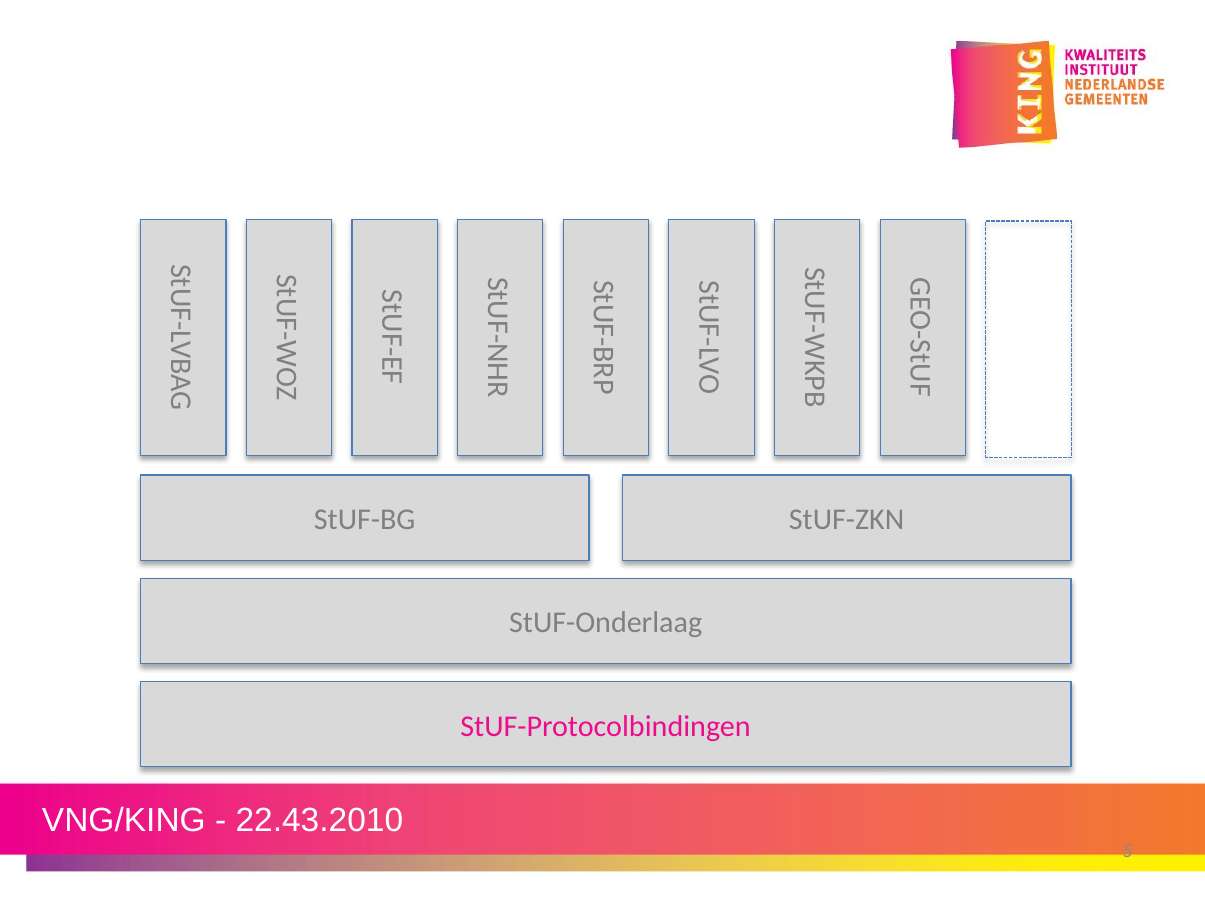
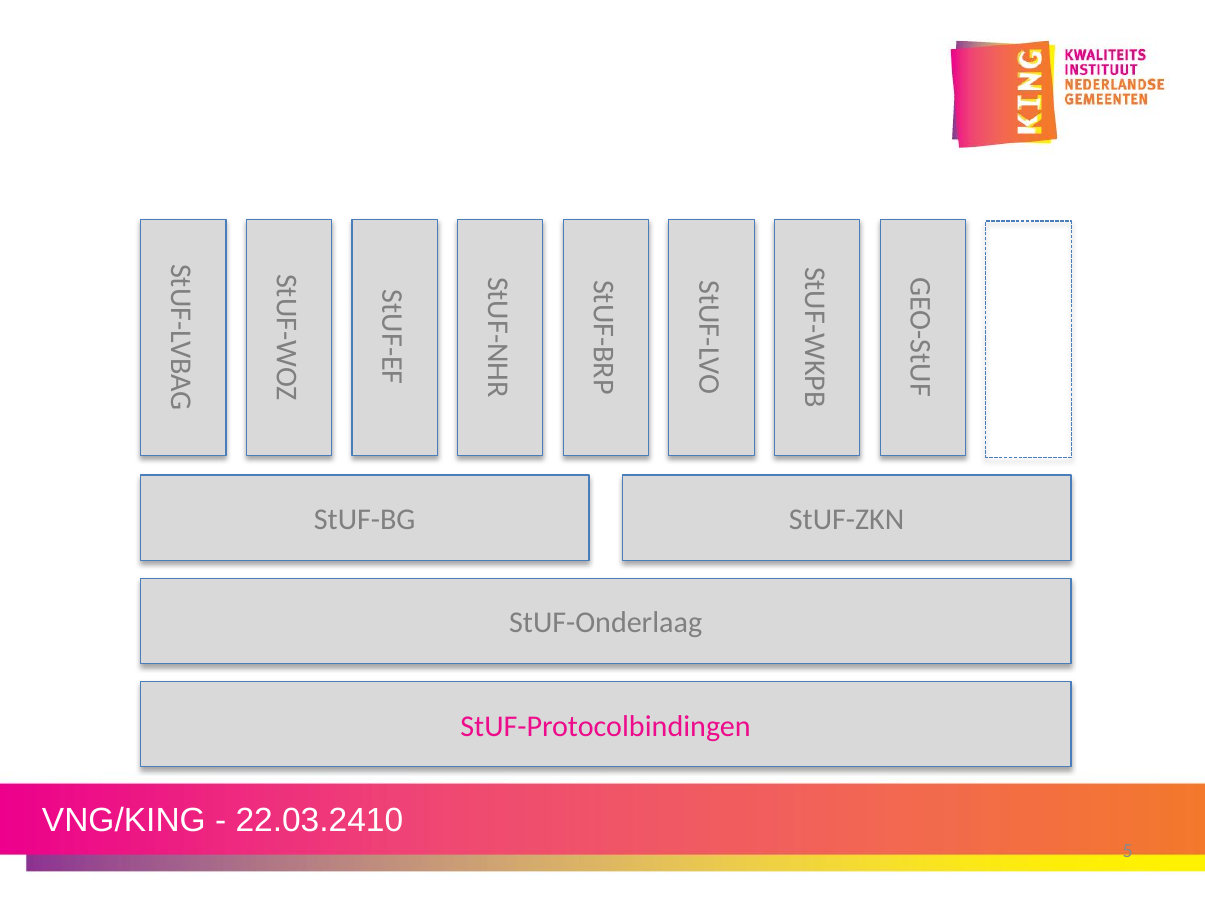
22.43.2010: 22.43.2010 -> 22.03.2410 (319, 820)
